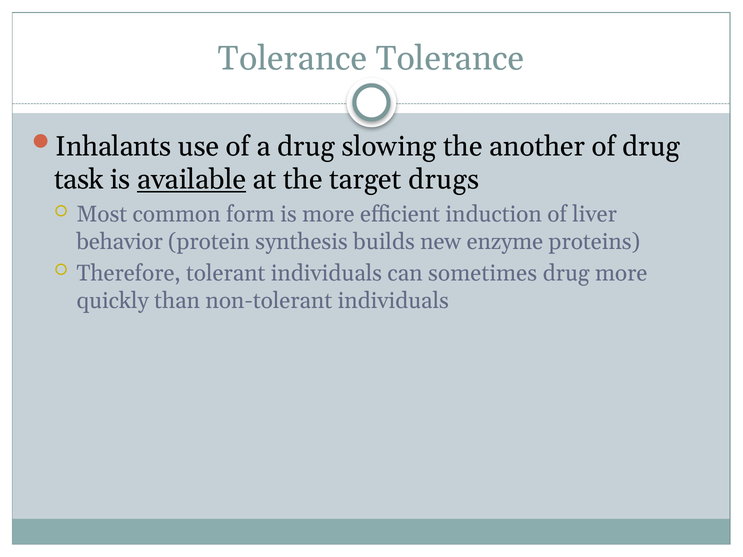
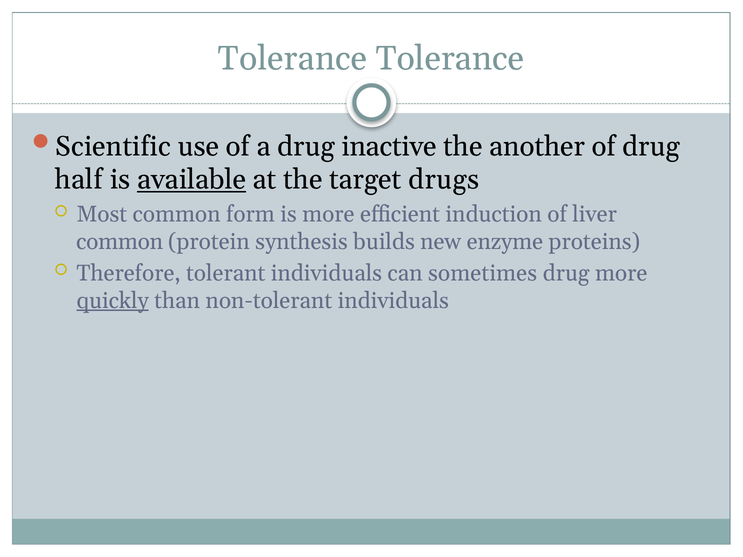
Inhalants: Inhalants -> Scientific (113, 146)
slowing: slowing -> inactive (389, 146)
task: task -> half (79, 180)
behavior: behavior -> common (120, 242)
quickly underline: none -> present (113, 301)
